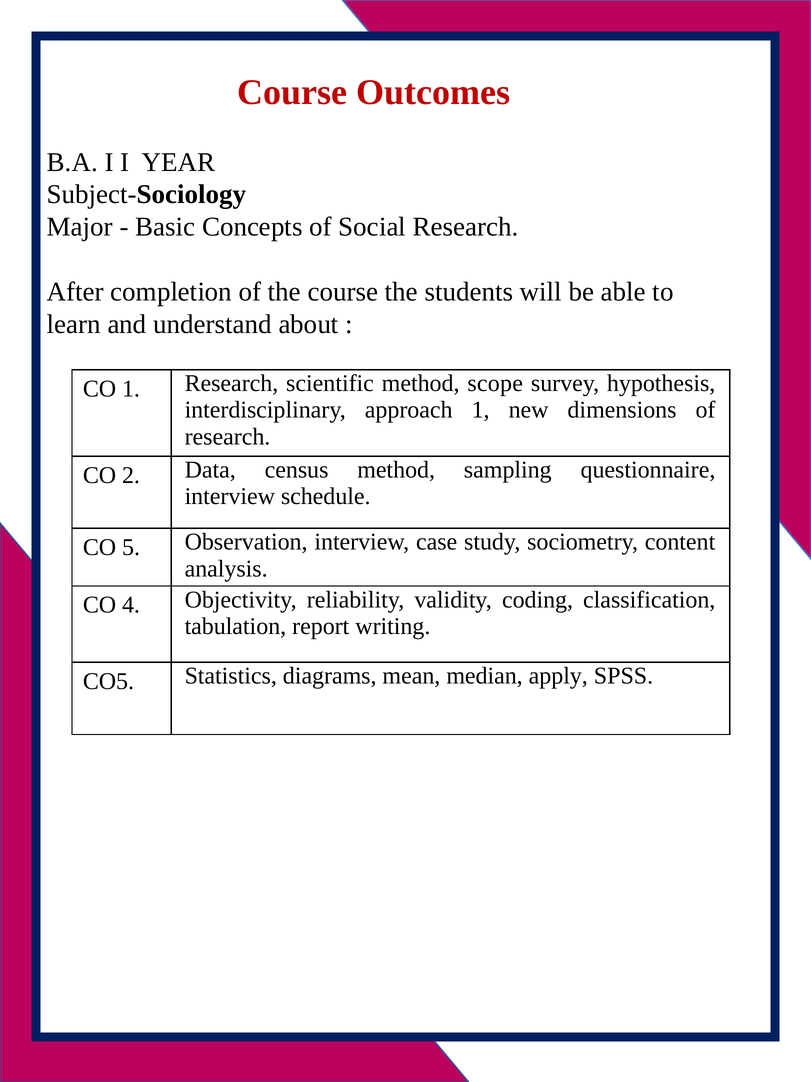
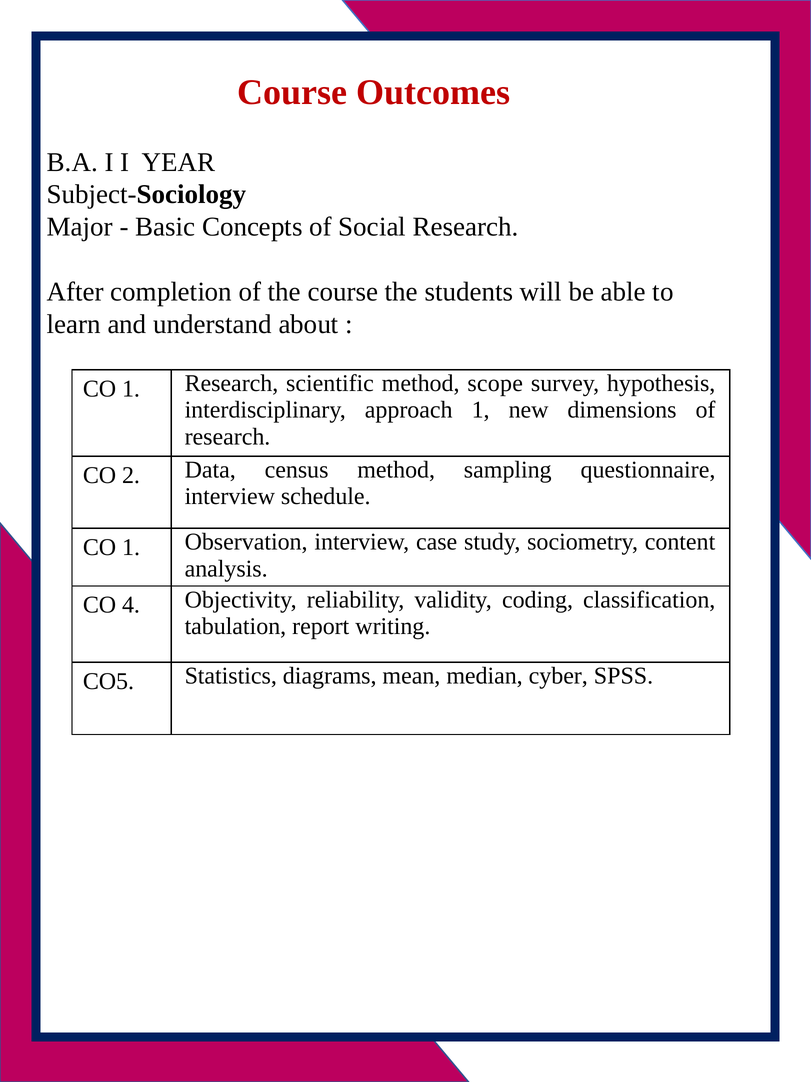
5: 5 -> 1 (131, 547)
apply: apply -> cyber (558, 675)
